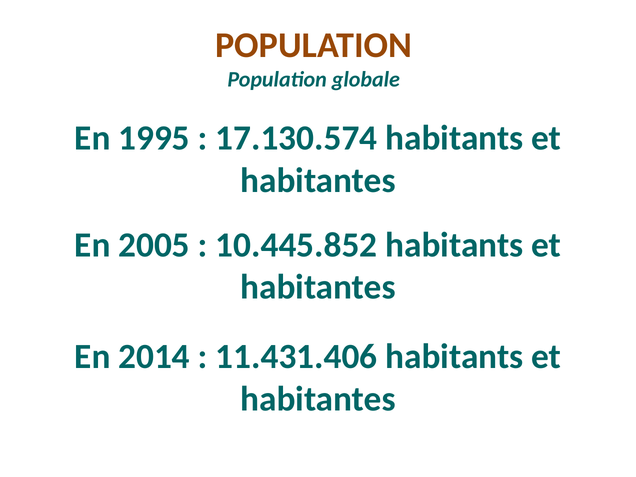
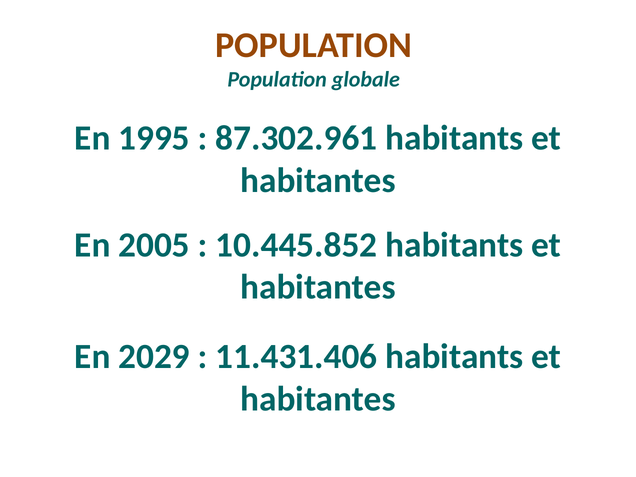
17.130.574: 17.130.574 -> 87.302.961 (296, 138)
2014: 2014 -> 2029 (154, 356)
